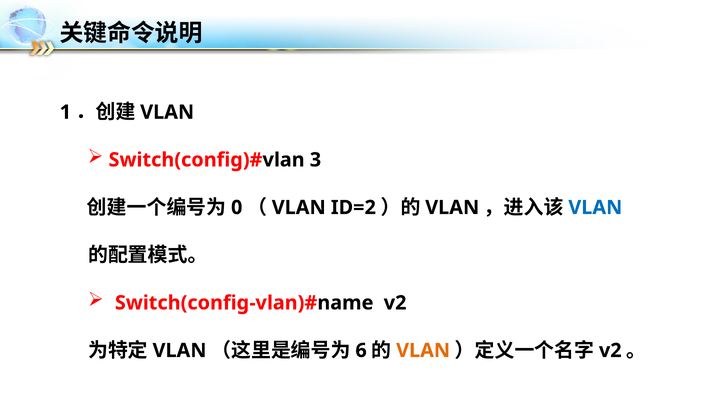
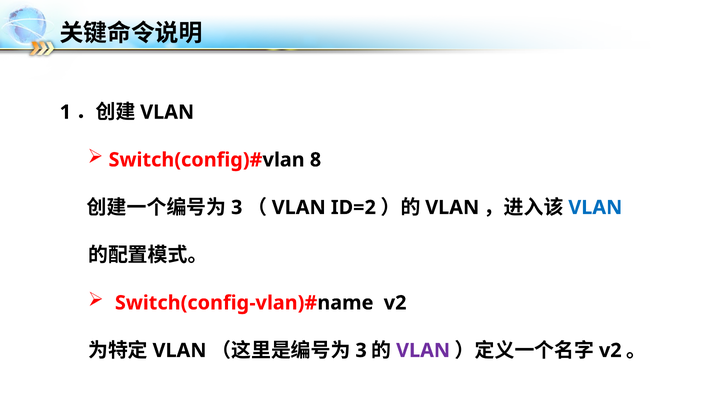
3: 3 -> 8 (316, 160)
0: 0 -> 3 (237, 208)
6: 6 -> 3 (361, 351)
VLAN colour: orange -> purple (423, 351)
